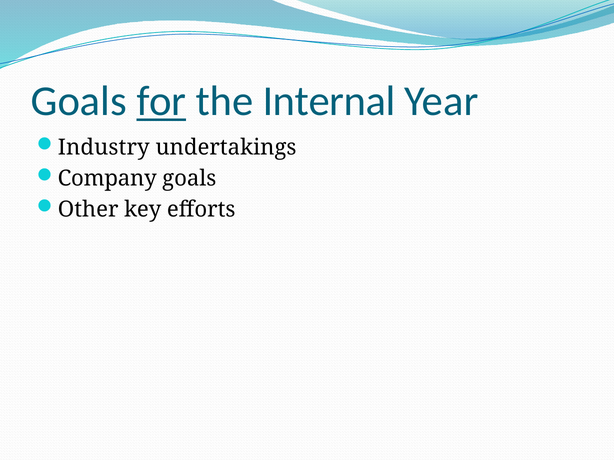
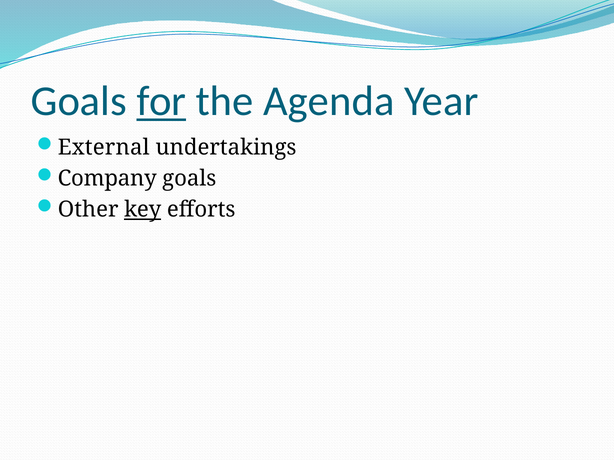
Internal: Internal -> Agenda (329, 101)
Industry: Industry -> External (104, 148)
key underline: none -> present (143, 210)
